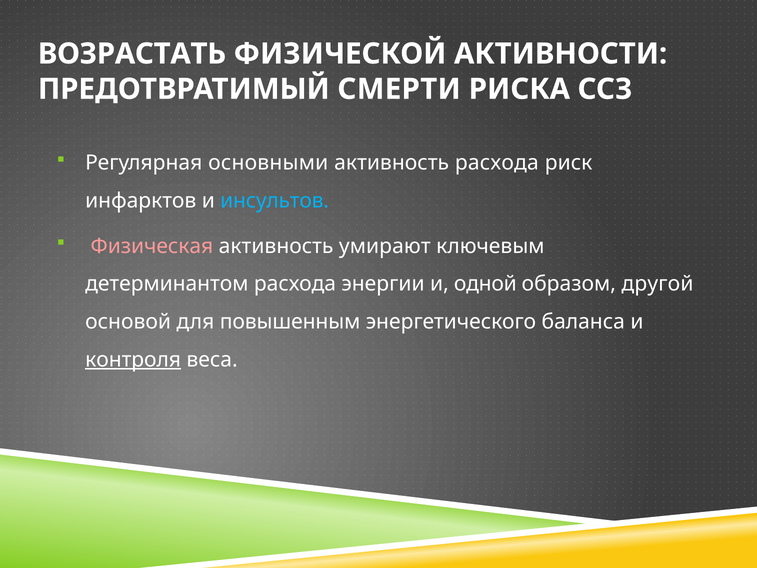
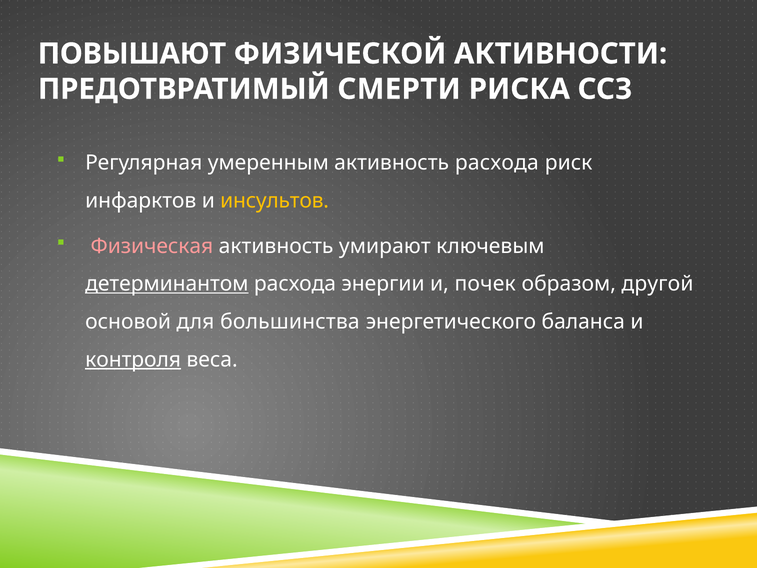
ВОЗРАСТАТЬ: ВОЗРАСТАТЬ -> ПОВЫШАЮТ (132, 54)
основными: основными -> умеренным (268, 163)
инсультов colour: light blue -> yellow (275, 201)
детерминантом underline: none -> present (167, 284)
одной: одной -> почек (485, 284)
повышенным: повышенным -> большинства (290, 322)
